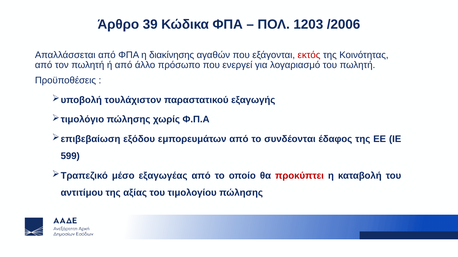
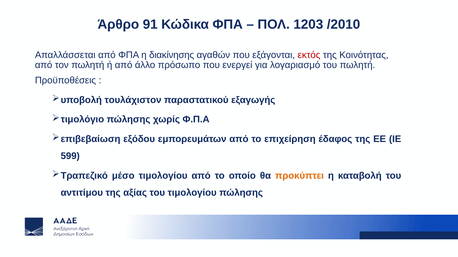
39: 39 -> 91 (150, 24)
/2006: /2006 -> /2010 (344, 24)
συνδέονται: συνδέονται -> επιχείρηση (290, 139)
μέσο εξαγωγέας: εξαγωγέας -> τιμολογίου (163, 176)
προκύπτει colour: red -> orange (300, 176)
